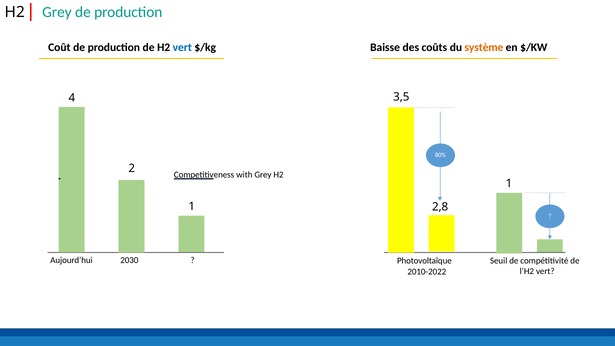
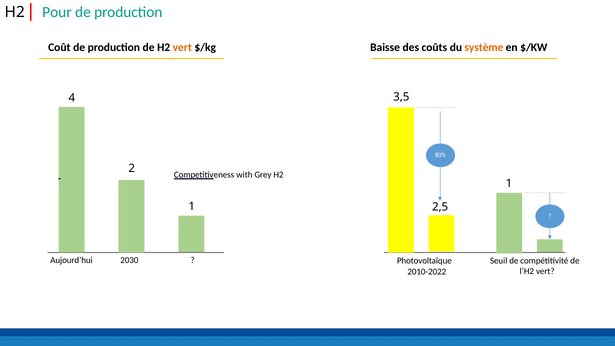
H2 Grey: Grey -> Pour (57, 12)
vert colour: blue -> orange (182, 47)
2,8: 2,8 -> 2,5 (440, 207)
